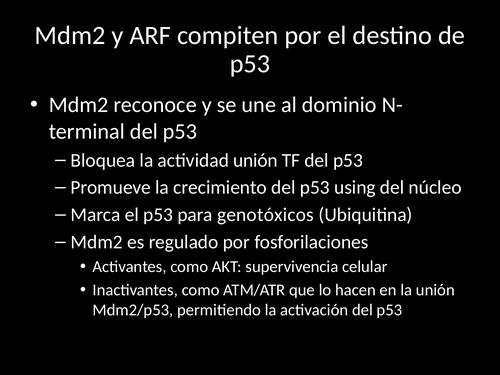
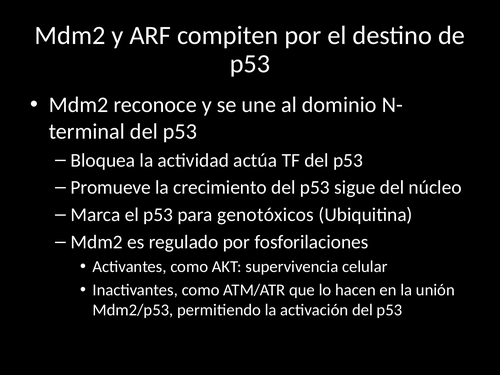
actividad unión: unión -> actúa (255, 160)
using: using -> sigue (355, 188)
